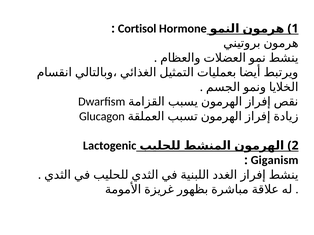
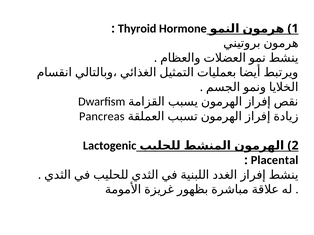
Cortisol: Cortisol -> Thyroid (137, 29)
Glucagon: Glucagon -> Pancreas (102, 117)
Giganism: Giganism -> Placental (275, 161)
